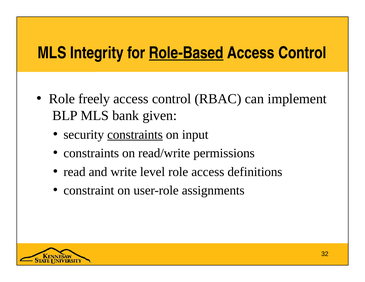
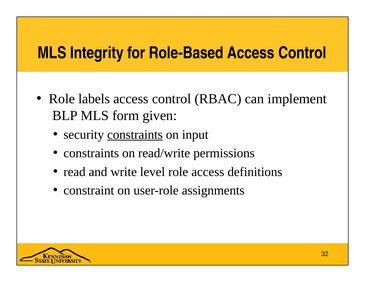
Role-Based underline: present -> none (186, 53)
freely: freely -> labels (94, 99)
bank: bank -> form (126, 116)
